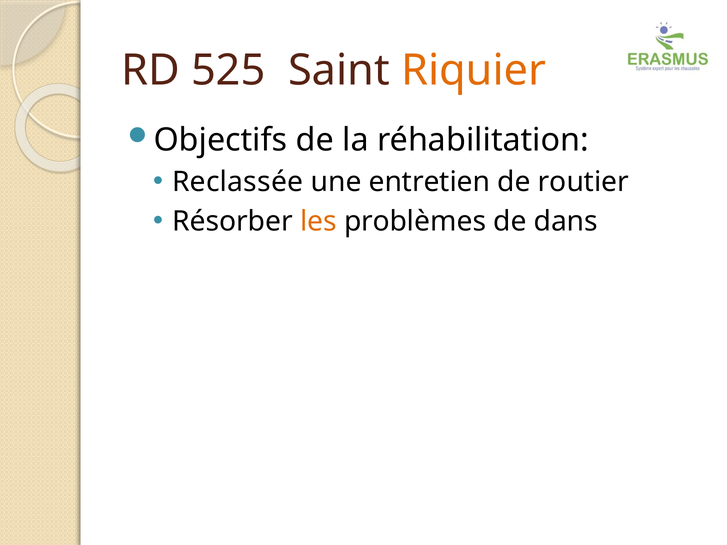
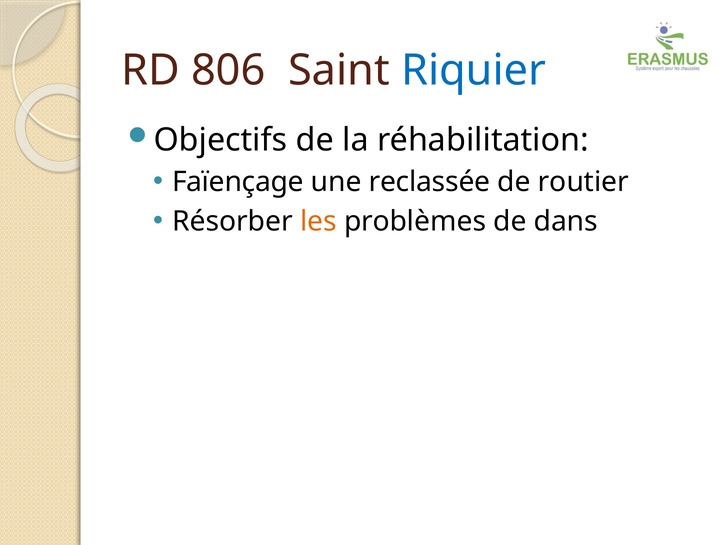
525: 525 -> 806 (228, 70)
Riquier colour: orange -> blue (474, 70)
Reclassée: Reclassée -> Faïençage (238, 182)
entretien: entretien -> reclassée (429, 182)
